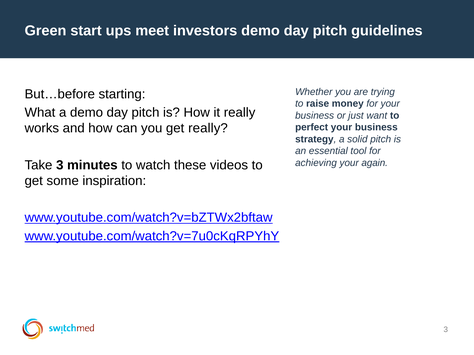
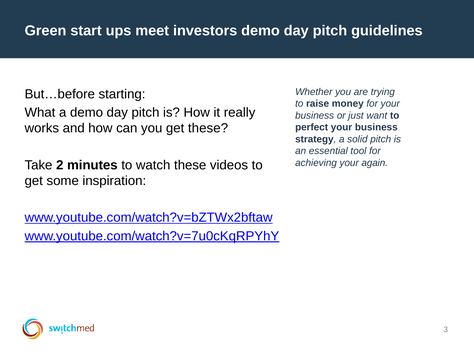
get really: really -> these (208, 128)
Take 3: 3 -> 2 (60, 165)
